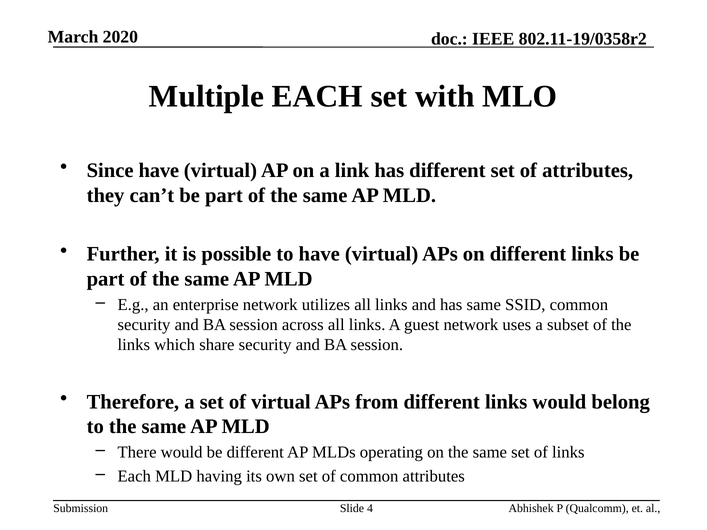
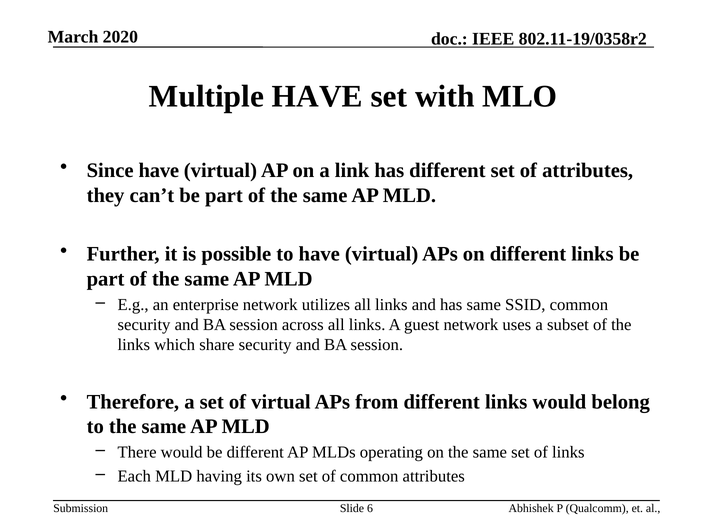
Multiple EACH: EACH -> HAVE (317, 96)
4: 4 -> 6 (370, 509)
